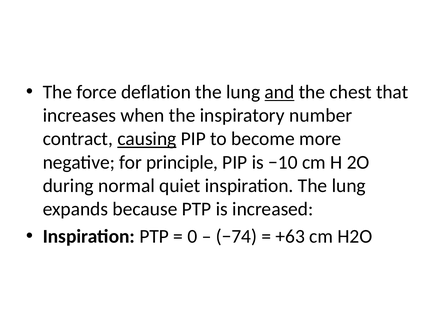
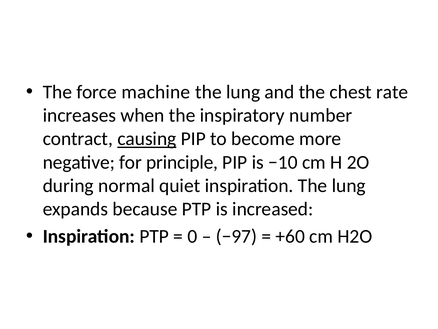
deflation: deflation -> machine (156, 92)
and underline: present -> none (279, 92)
that: that -> rate (392, 92)
−74: −74 -> −97 (236, 236)
+63: +63 -> +60 (290, 236)
